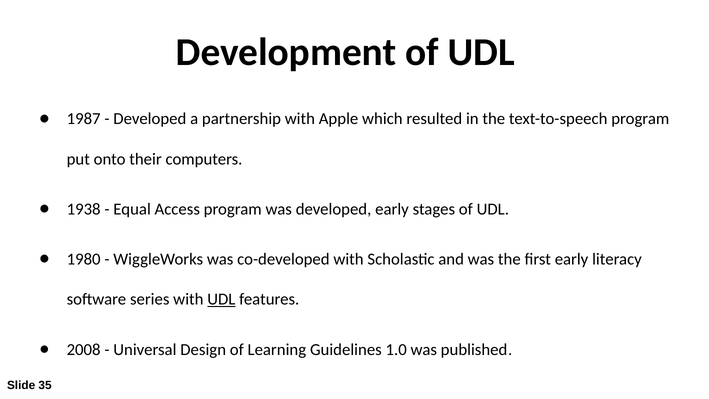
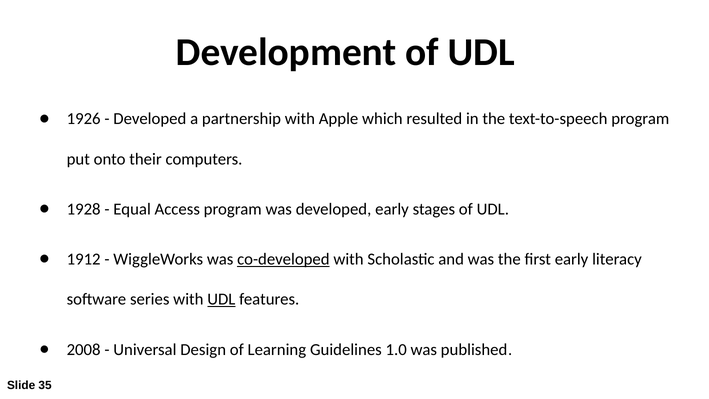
1987: 1987 -> 1926 (84, 119)
1938: 1938 -> 1928 (84, 209)
1980: 1980 -> 1912 (84, 259)
co-developed underline: none -> present (283, 259)
